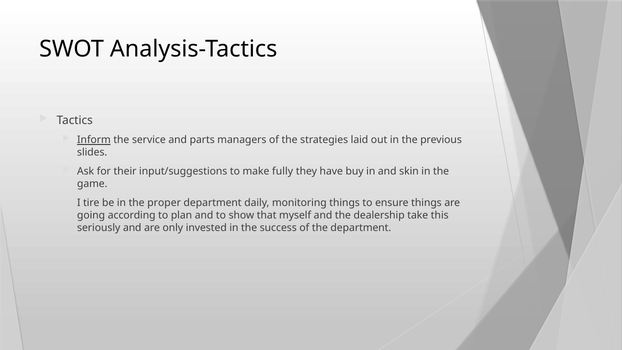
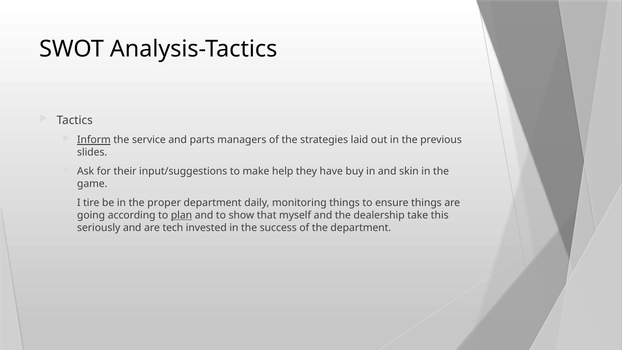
fully: fully -> help (283, 171)
plan underline: none -> present (181, 215)
only: only -> tech (173, 228)
